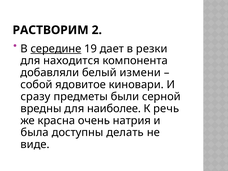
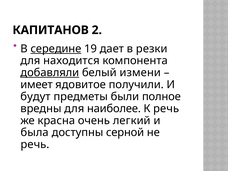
РАСТВОРИМ: РАСТВОРИМ -> КАПИТАНОВ (51, 30)
добавляли underline: none -> present (50, 73)
собой: собой -> имеет (37, 85)
киновари: киновари -> получили (136, 85)
сразу: сразу -> будут (36, 97)
серной: серной -> полное (161, 97)
натрия: натрия -> легкий (132, 121)
делать: делать -> серной (125, 133)
виде: виде -> речь (35, 144)
